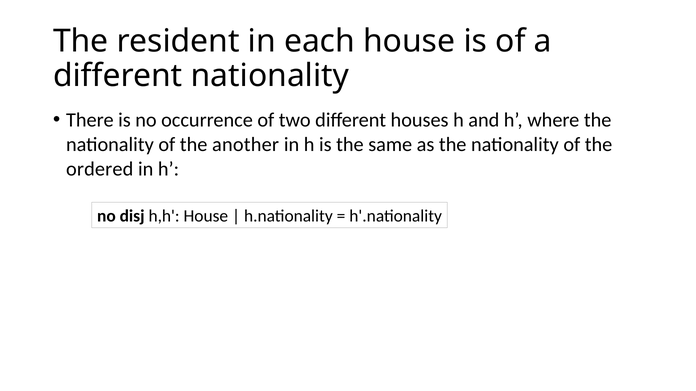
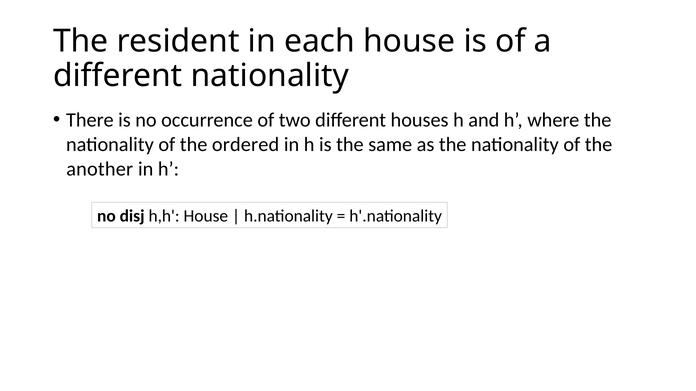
another: another -> ordered (246, 145)
ordered: ordered -> another (100, 169)
